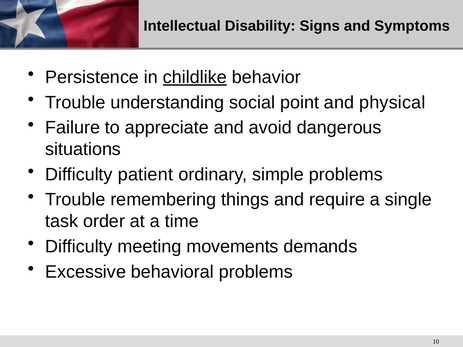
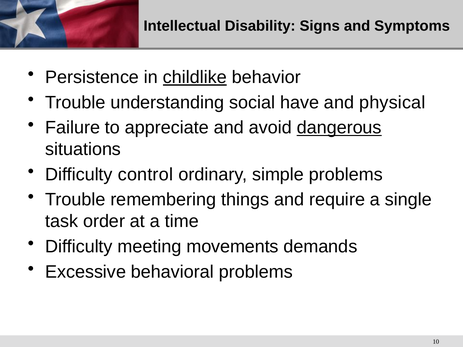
point: point -> have (300, 103)
dangerous underline: none -> present (339, 128)
patient: patient -> control (145, 175)
